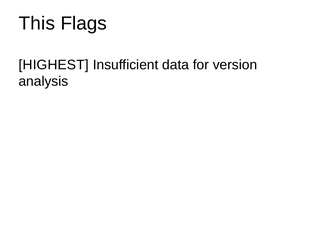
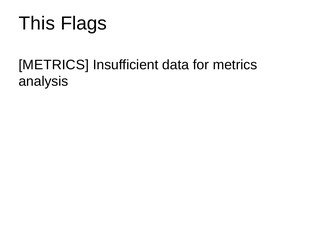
HIGHEST: HIGHEST -> METRICS (54, 65)
for version: version -> metrics (235, 65)
